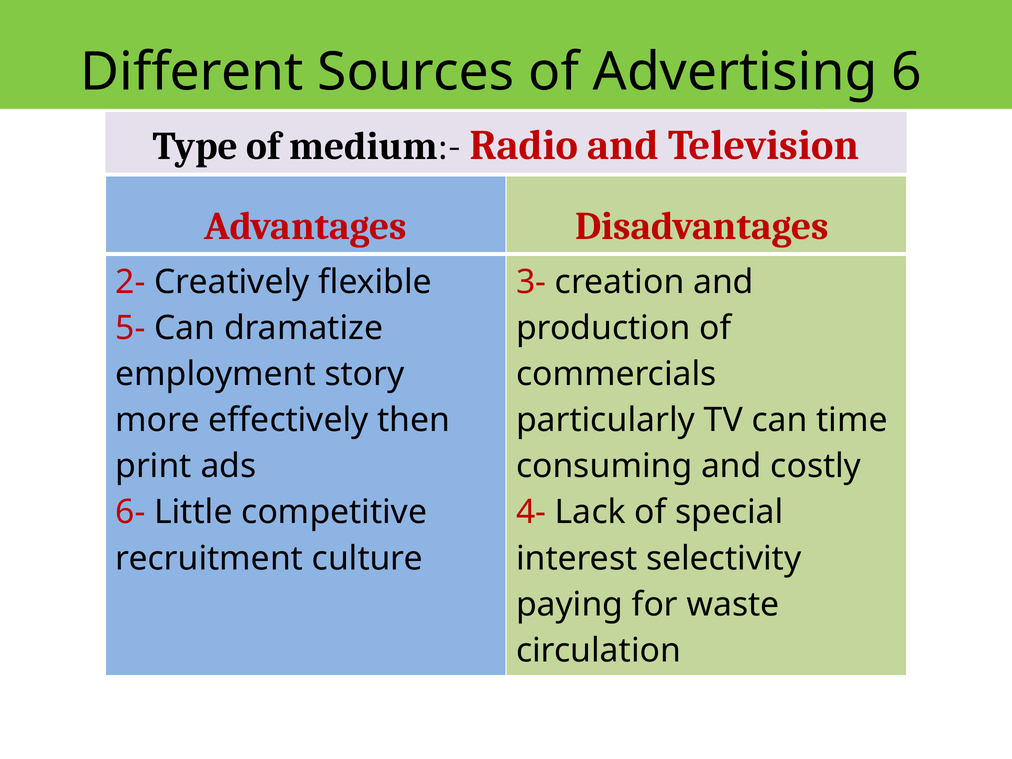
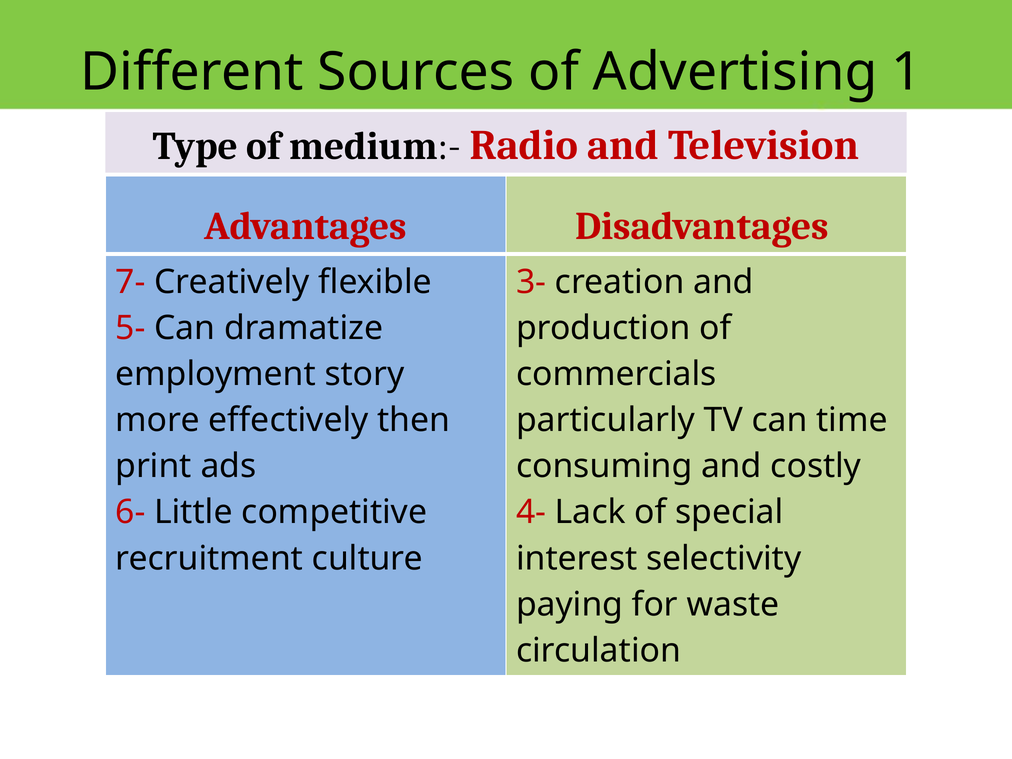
6: 6 -> 1 (907, 72)
2-: 2- -> 7- (130, 282)
